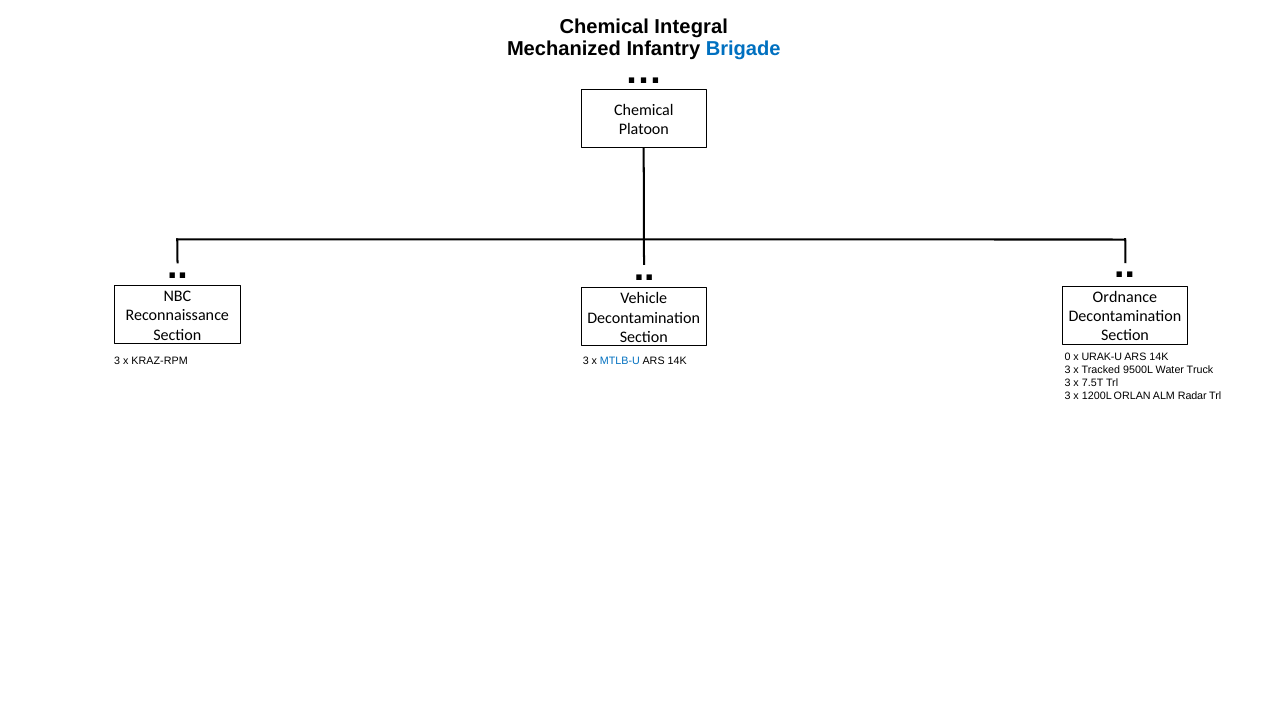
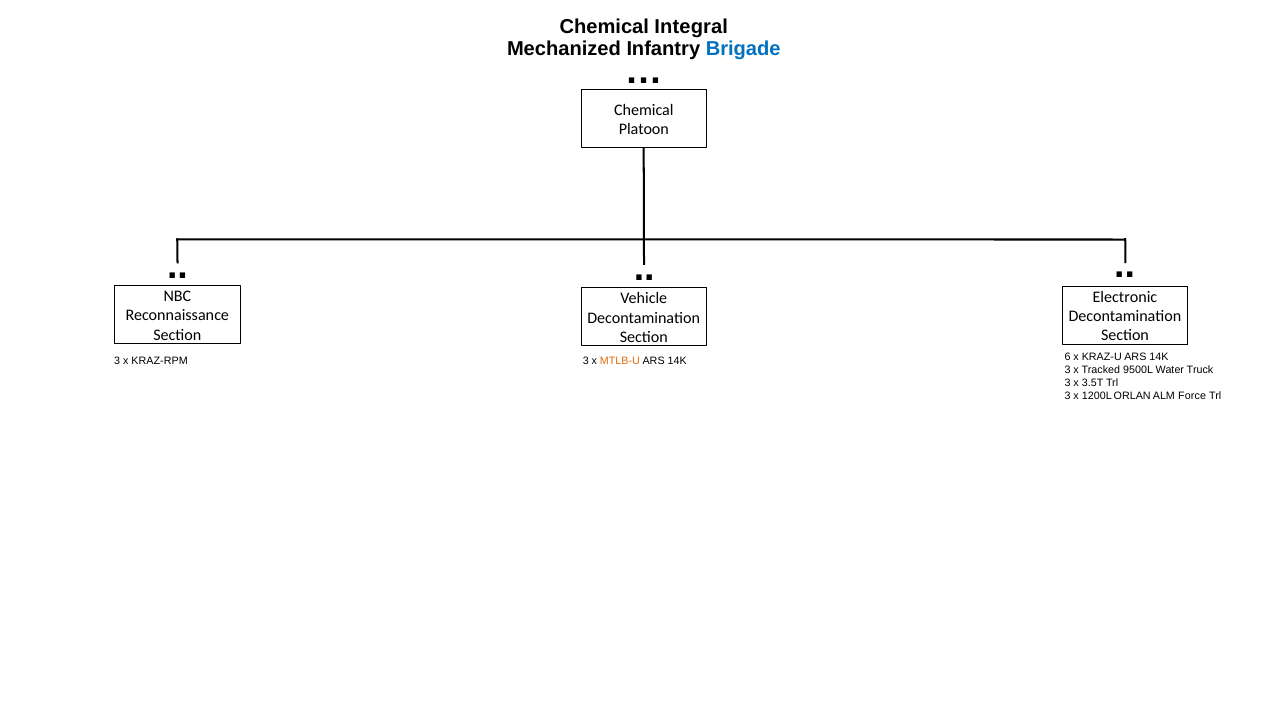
Ordnance: Ordnance -> Electronic (1125, 297)
MTLB-U colour: blue -> orange (620, 361)
0: 0 -> 6 (1068, 357)
URAK-U: URAK-U -> KRAZ-U (1102, 357)
7.5T: 7.5T -> 3.5T (1093, 383)
Radar: Radar -> Force (1192, 396)
